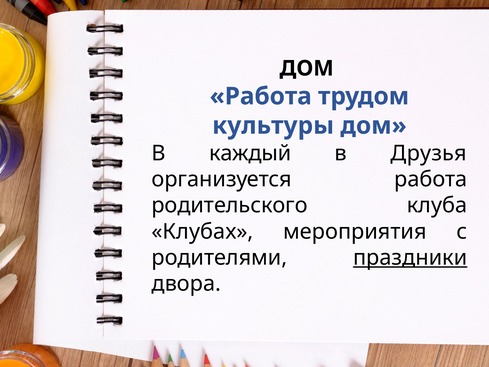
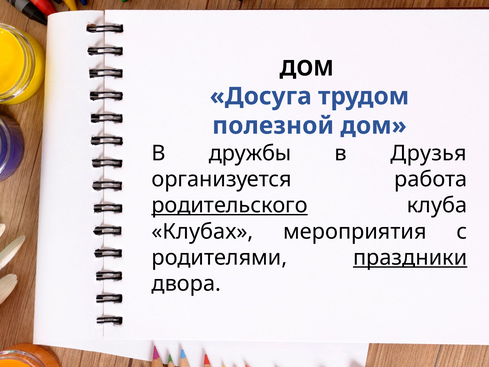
Работа: Работа -> Досуга (261, 96)
культуры: культуры -> полезной (273, 126)
каждый: каждый -> дружбы (250, 153)
родительского underline: none -> present (230, 205)
